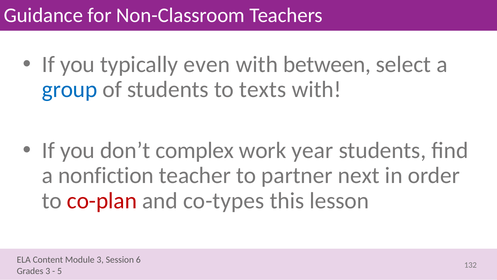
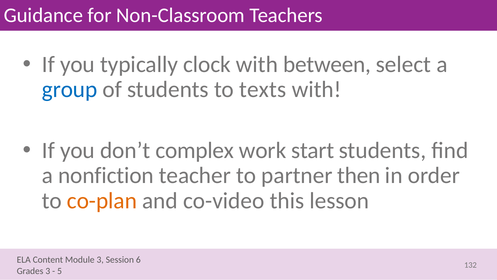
even: even -> clock (207, 64)
year: year -> start (313, 150)
next: next -> then (359, 175)
co-plan colour: red -> orange (102, 200)
co-types: co-types -> co-video (224, 200)
